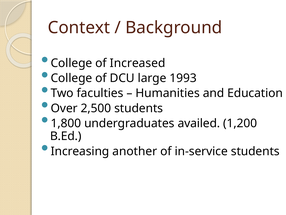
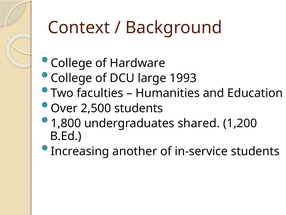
Increased: Increased -> Hardware (138, 63)
availed: availed -> shared (199, 123)
